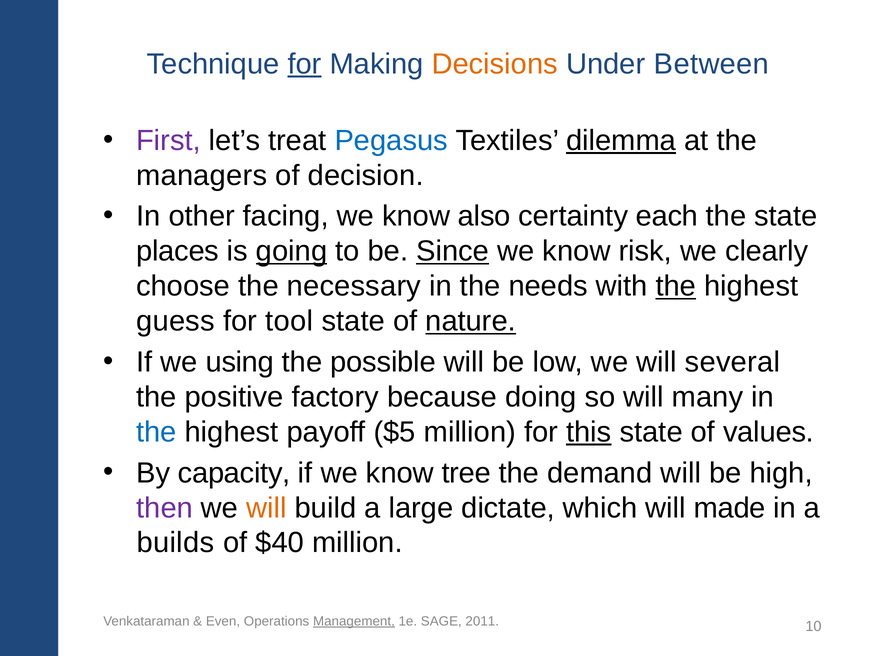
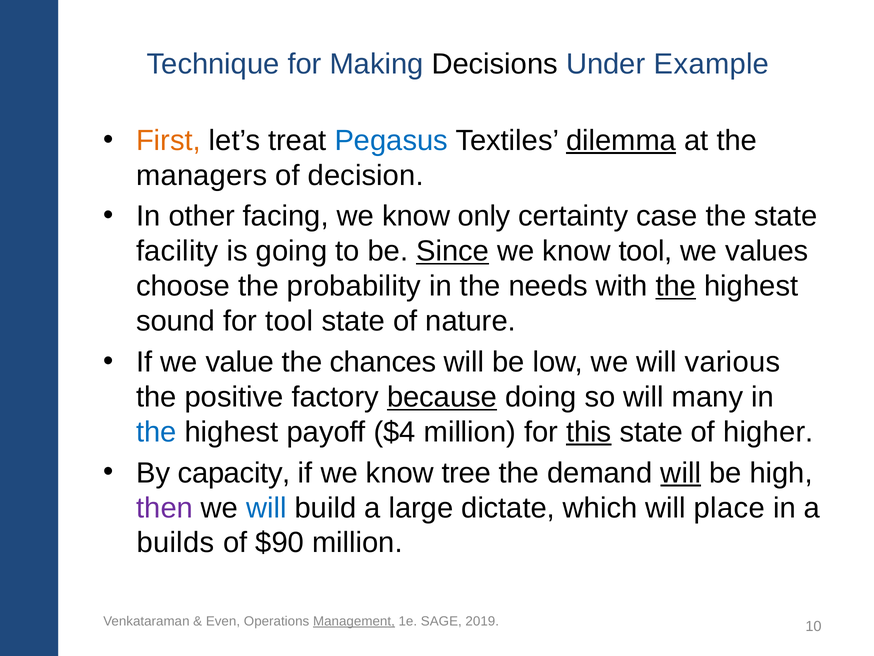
for underline: present -> none (305, 64)
Decisions colour: orange -> black (495, 64)
Between: Between -> Example (712, 64)
First colour: purple -> orange (169, 140)
also: also -> only (484, 216)
each: each -> case (667, 216)
places: places -> facility (177, 251)
going underline: present -> none (292, 251)
know risk: risk -> tool (645, 251)
clearly: clearly -> values (767, 251)
necessary: necessary -> probability (354, 286)
guess: guess -> sound (176, 321)
nature underline: present -> none (471, 321)
using: using -> value (240, 362)
possible: possible -> chances (383, 362)
several: several -> various (732, 362)
because underline: none -> present (442, 397)
$5: $5 -> $4 (395, 432)
values: values -> higher (768, 432)
will underline: none -> present (681, 473)
will colour: orange -> blue (266, 507)
made: made -> place (729, 507)
$40: $40 -> $90 (280, 542)
2011: 2011 -> 2019 (482, 621)
